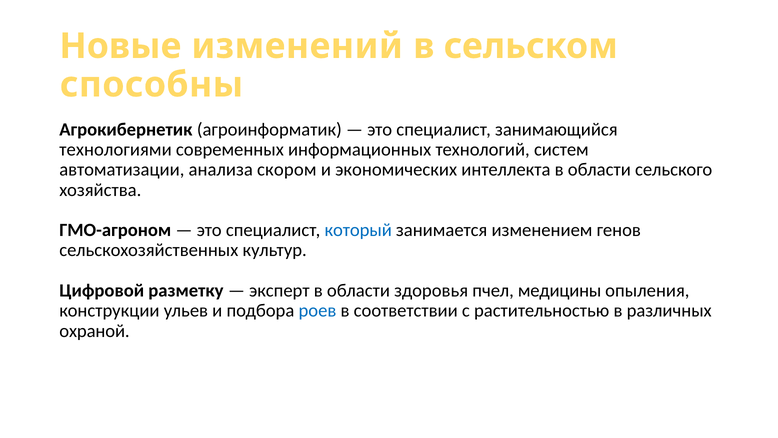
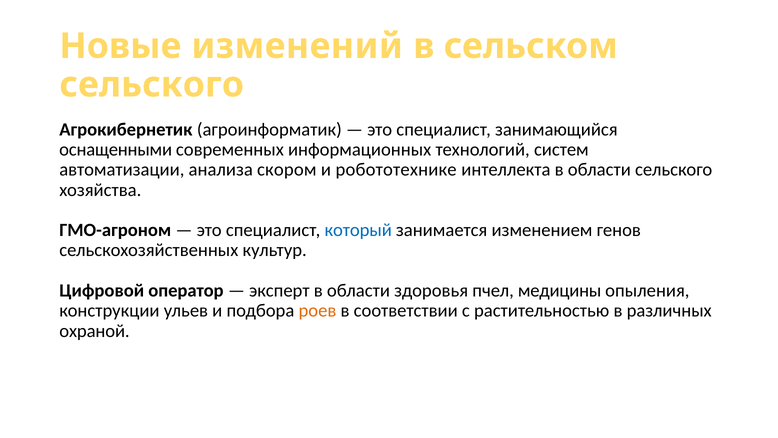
способны: способны -> сельского (152, 85)
технологиями: технологиями -> оснащенными (116, 149)
экономических: экономических -> робототехнике (396, 170)
разметку: разметку -> оператор (186, 290)
роев colour: blue -> orange (317, 310)
